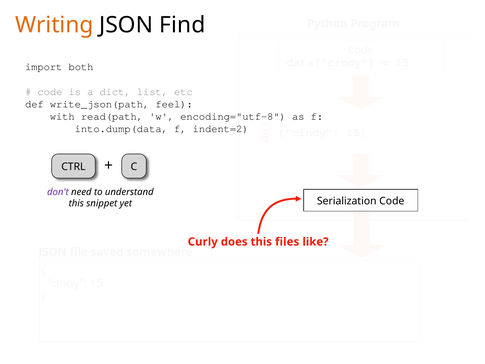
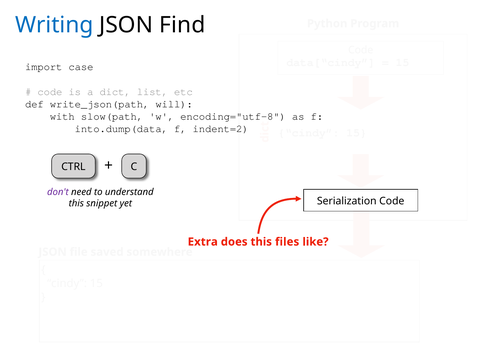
Writing colour: orange -> blue (54, 25)
both: both -> case (81, 67)
feel: feel -> will (174, 104)
read(path: read(path -> slow(path (112, 116)
Curly: Curly -> Extra (203, 242)
